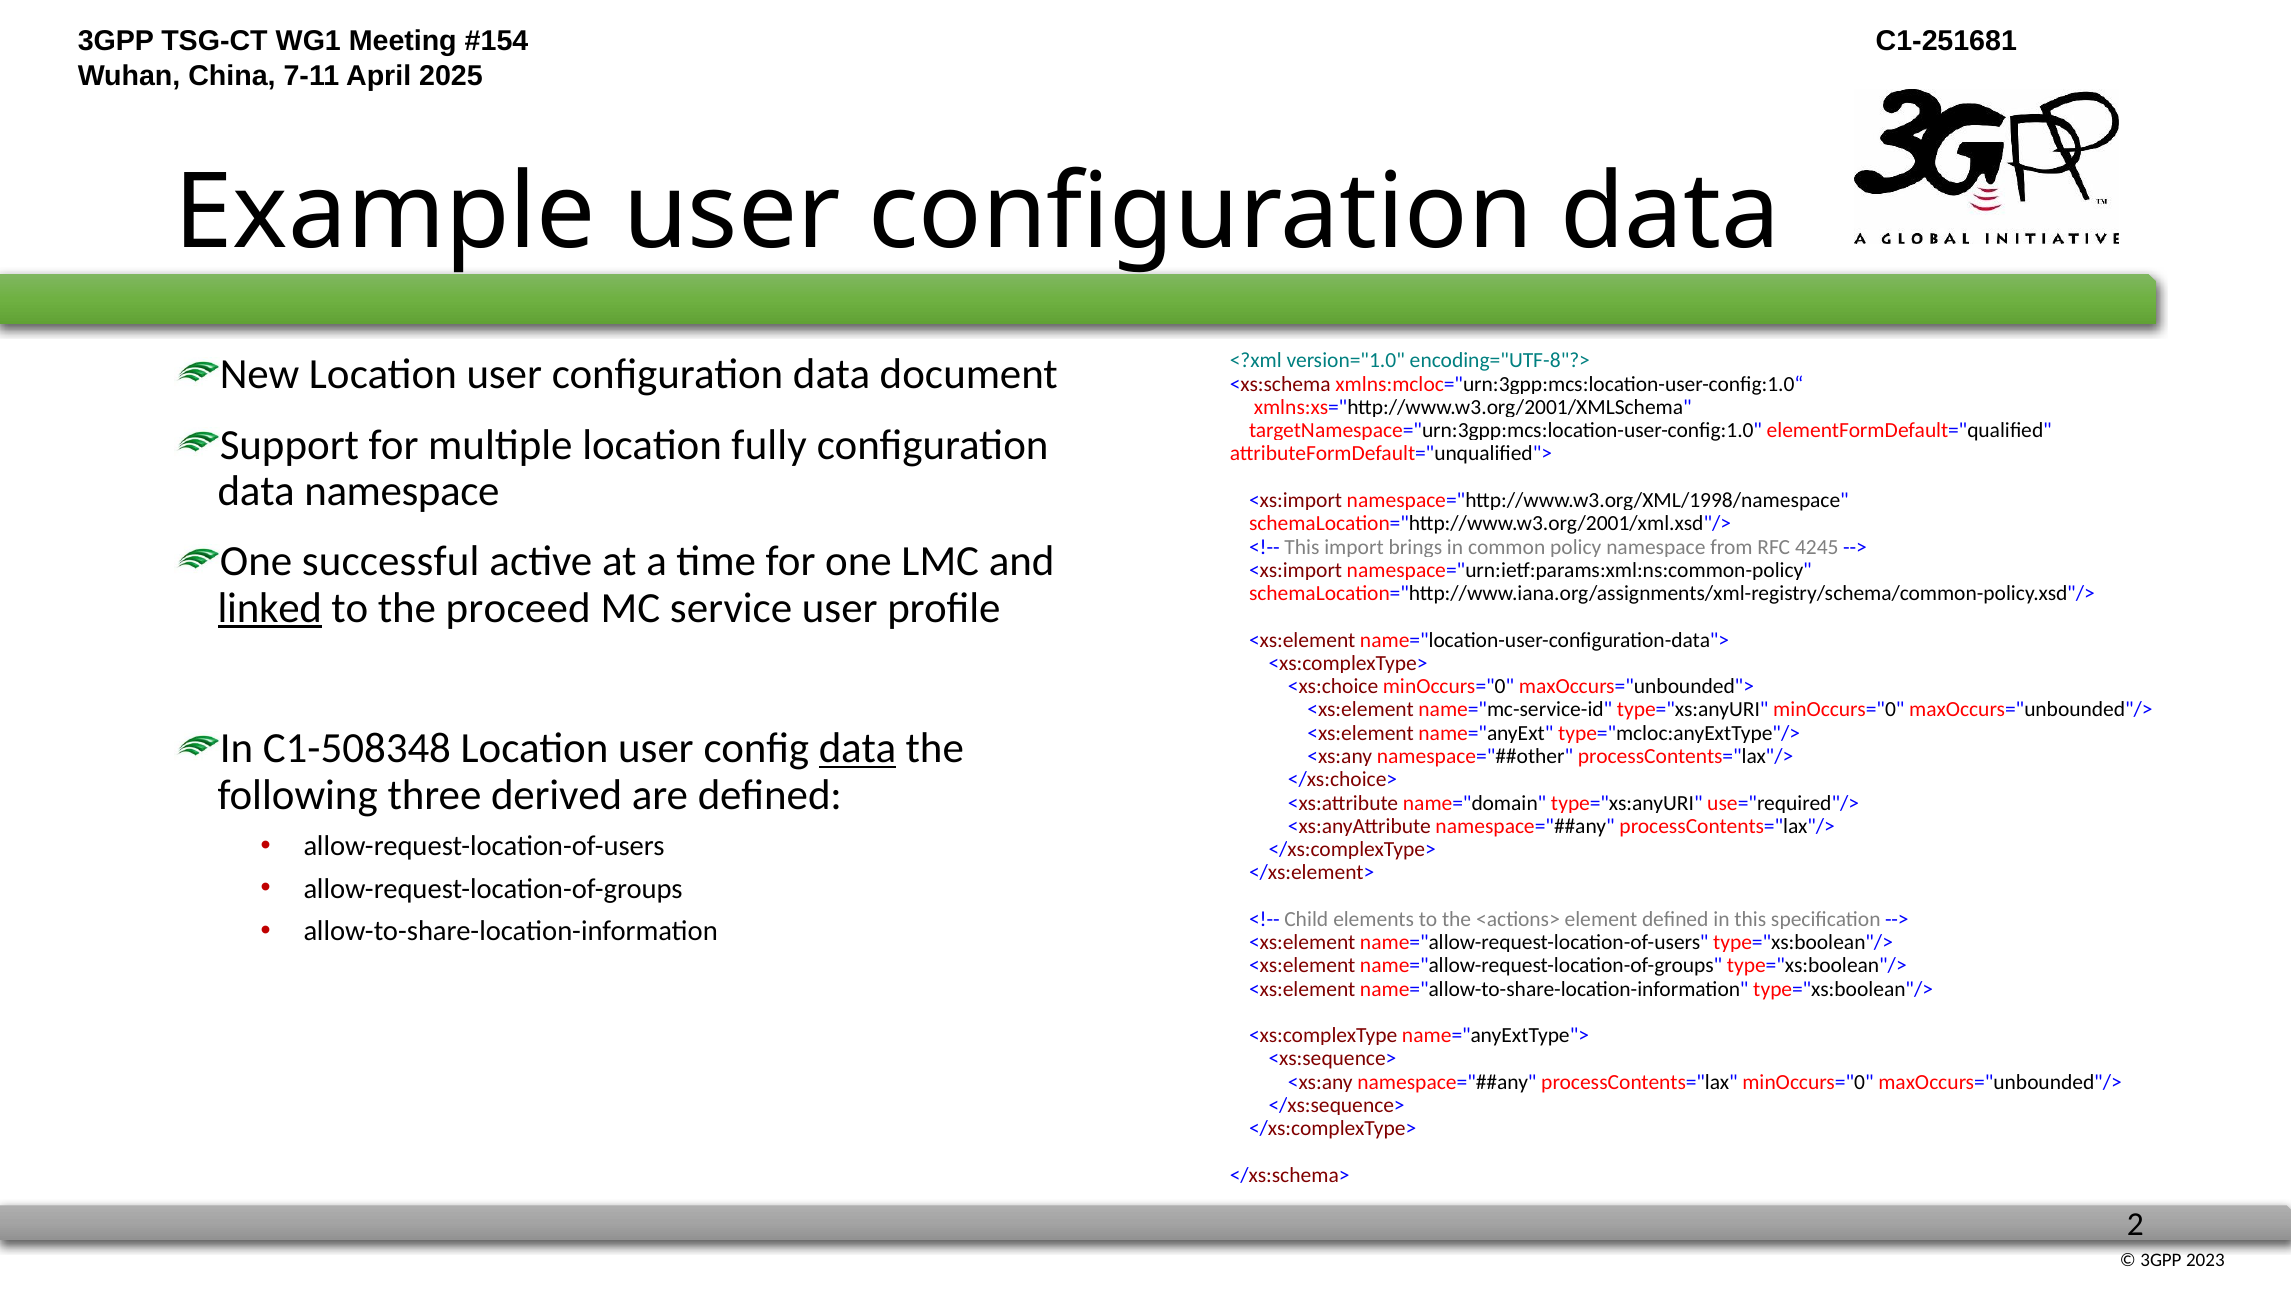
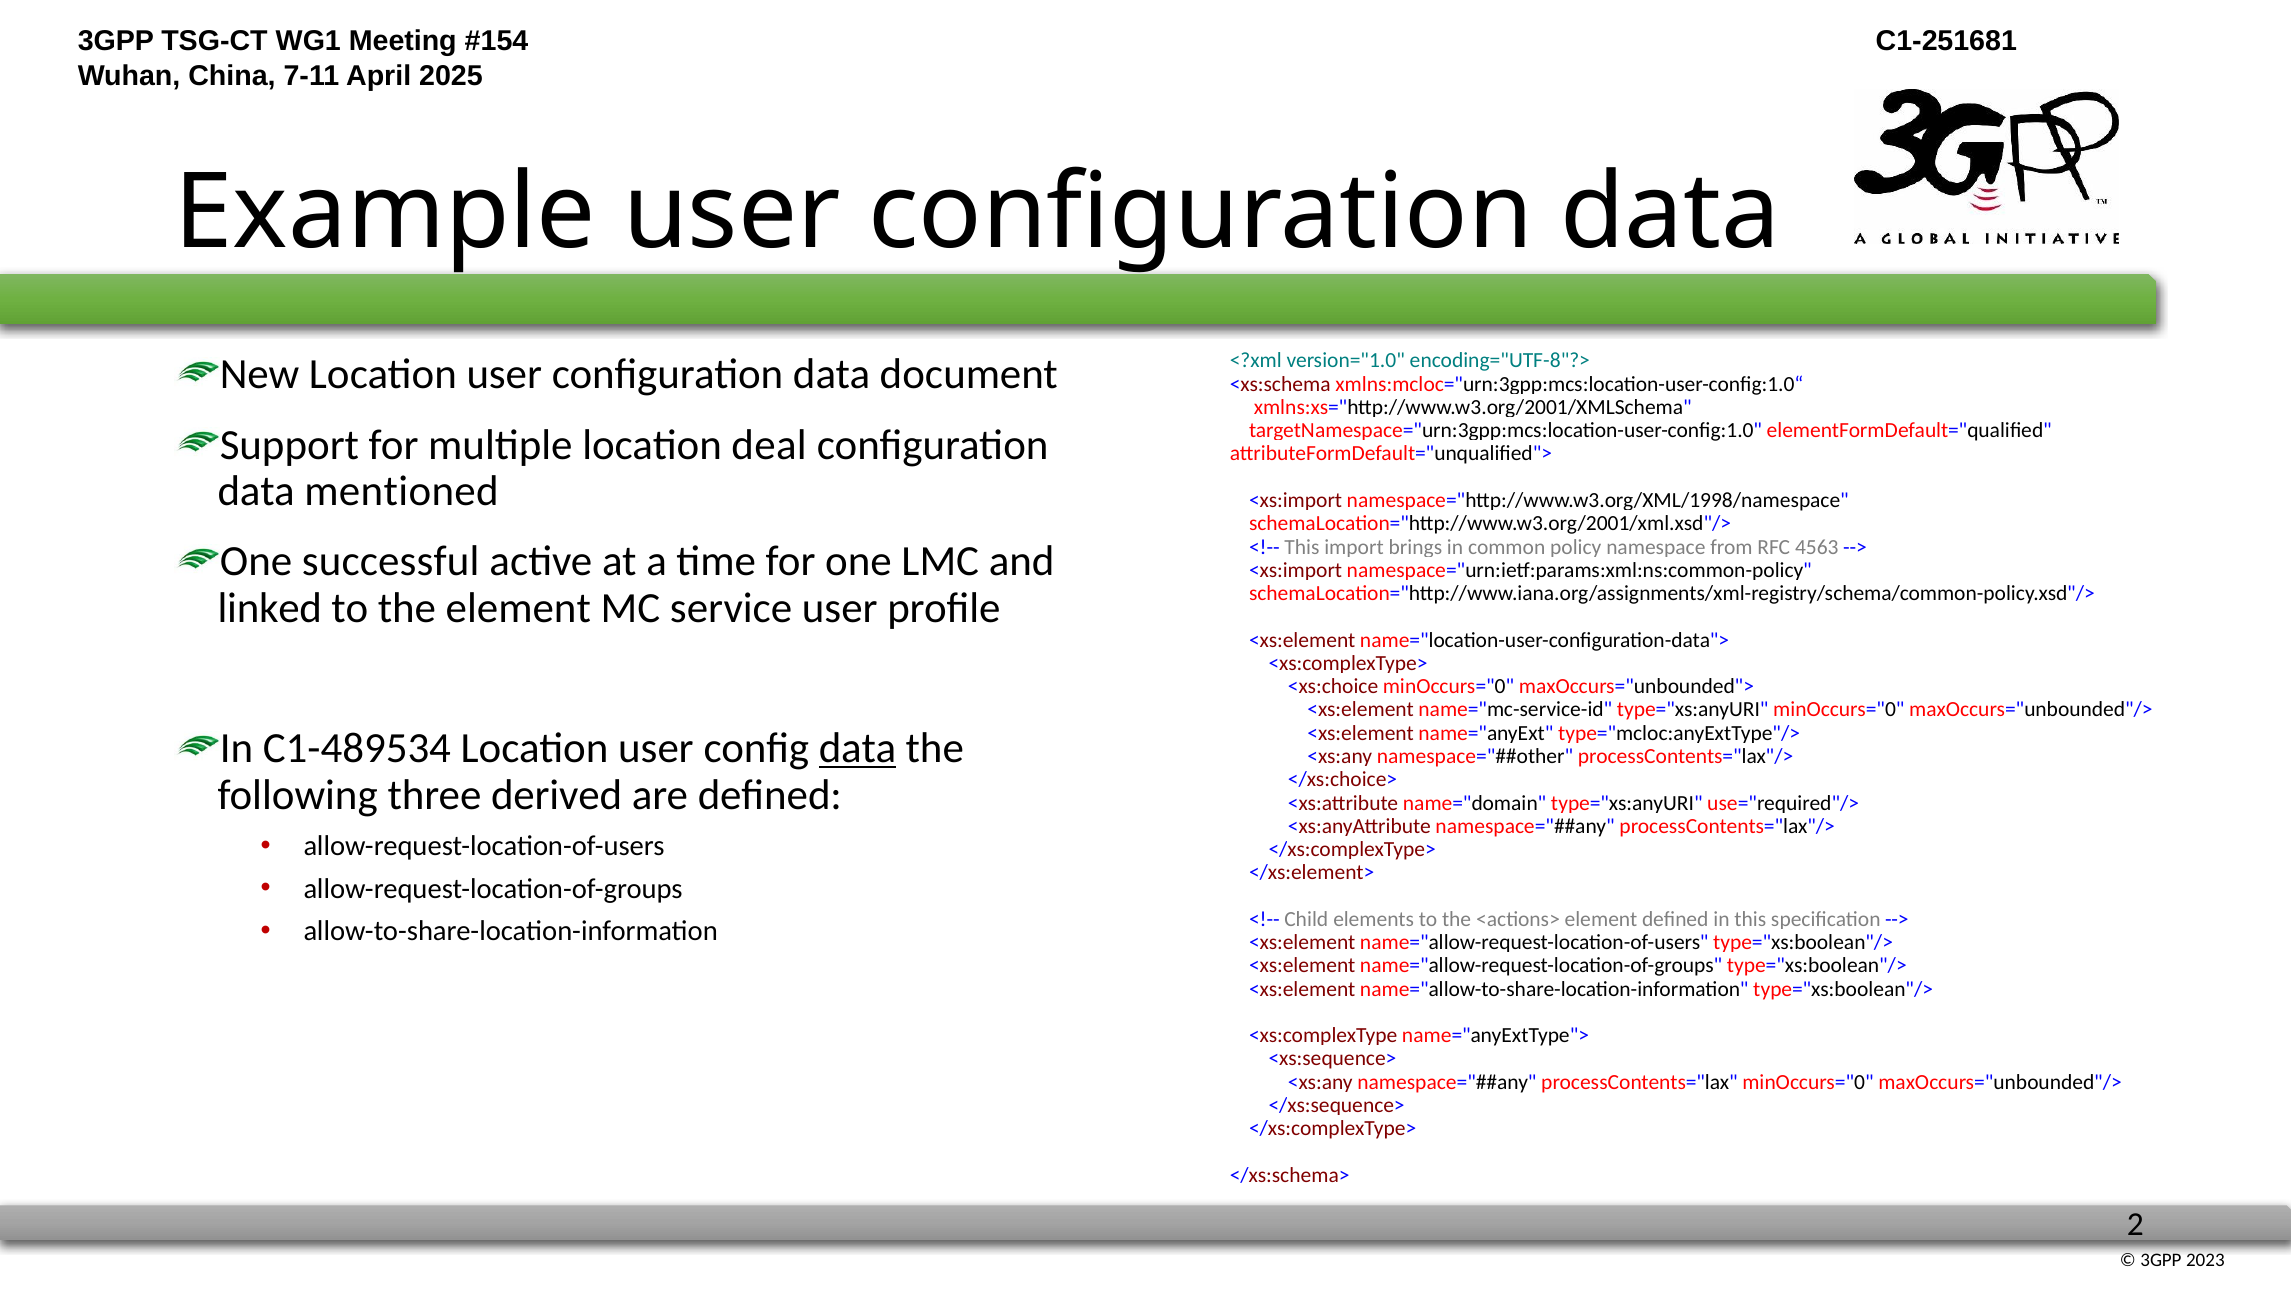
fully: fully -> deal (769, 445)
data namespace: namespace -> mentioned (402, 491)
4245: 4245 -> 4563 (1817, 547)
linked underline: present -> none (270, 608)
the proceed: proceed -> element (518, 608)
C1-508348: C1-508348 -> C1-489534 (357, 748)
